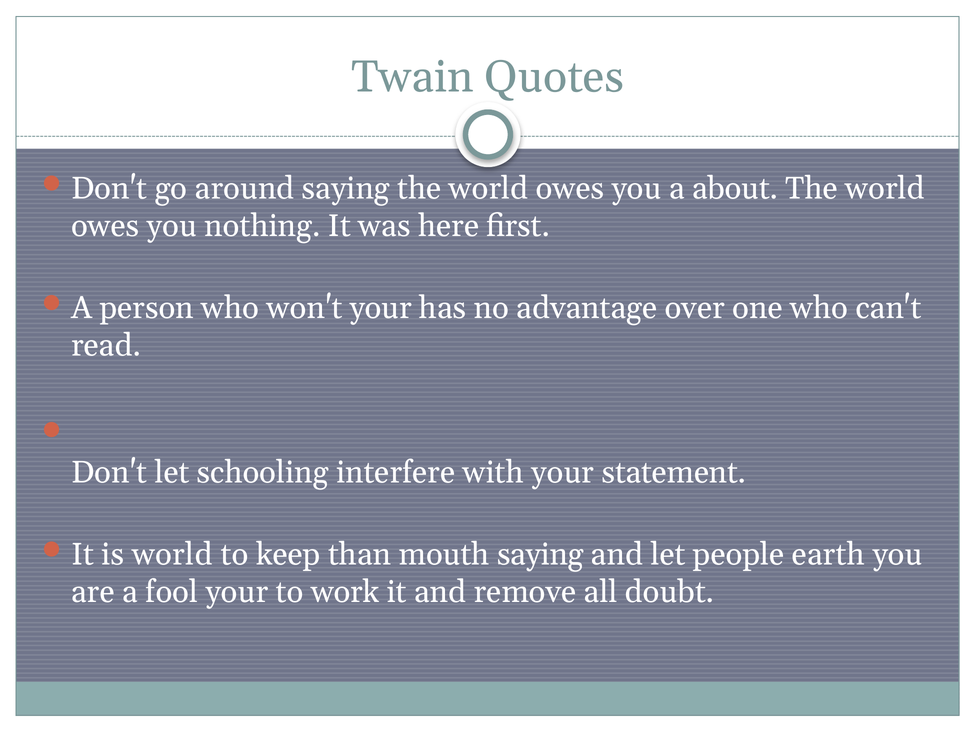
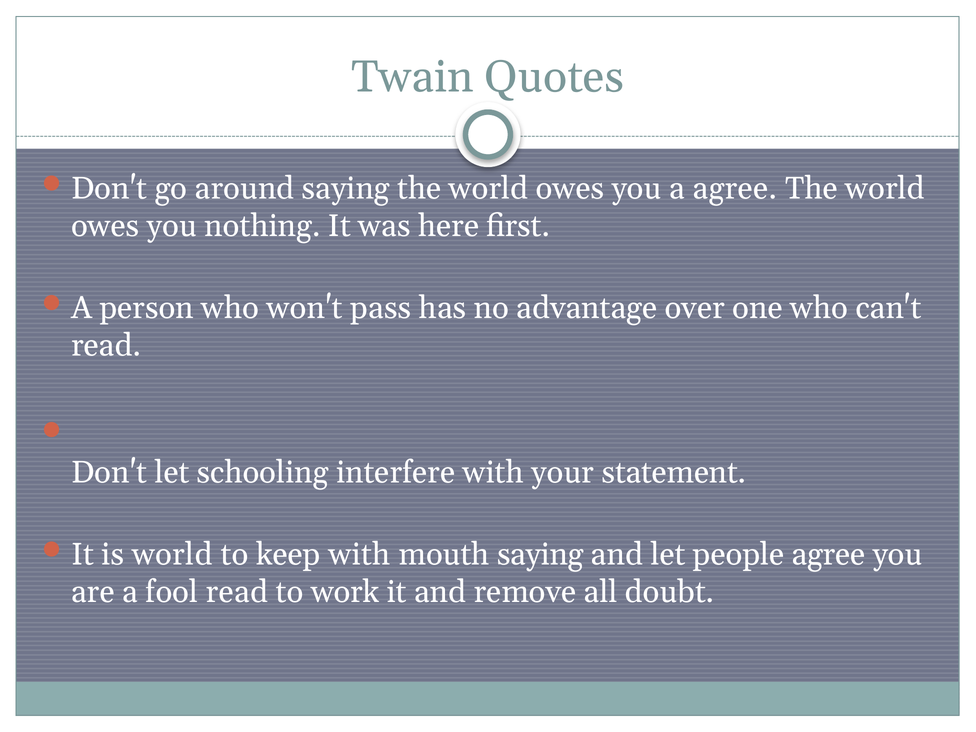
a about: about -> agree (735, 189)
won't your: your -> pass (381, 308)
keep than: than -> with (359, 555)
people earth: earth -> agree (829, 555)
fool your: your -> read (237, 592)
